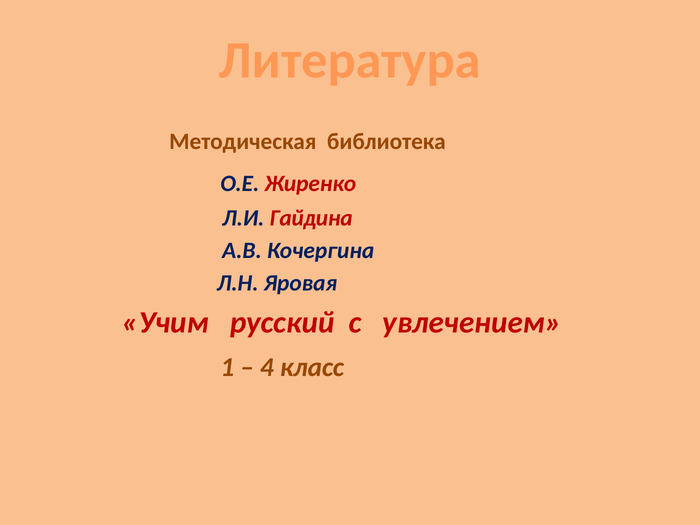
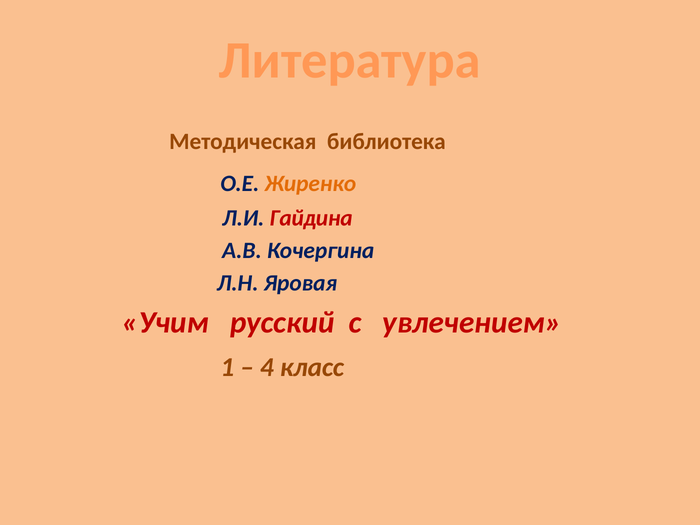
Жиренко colour: red -> orange (310, 184)
